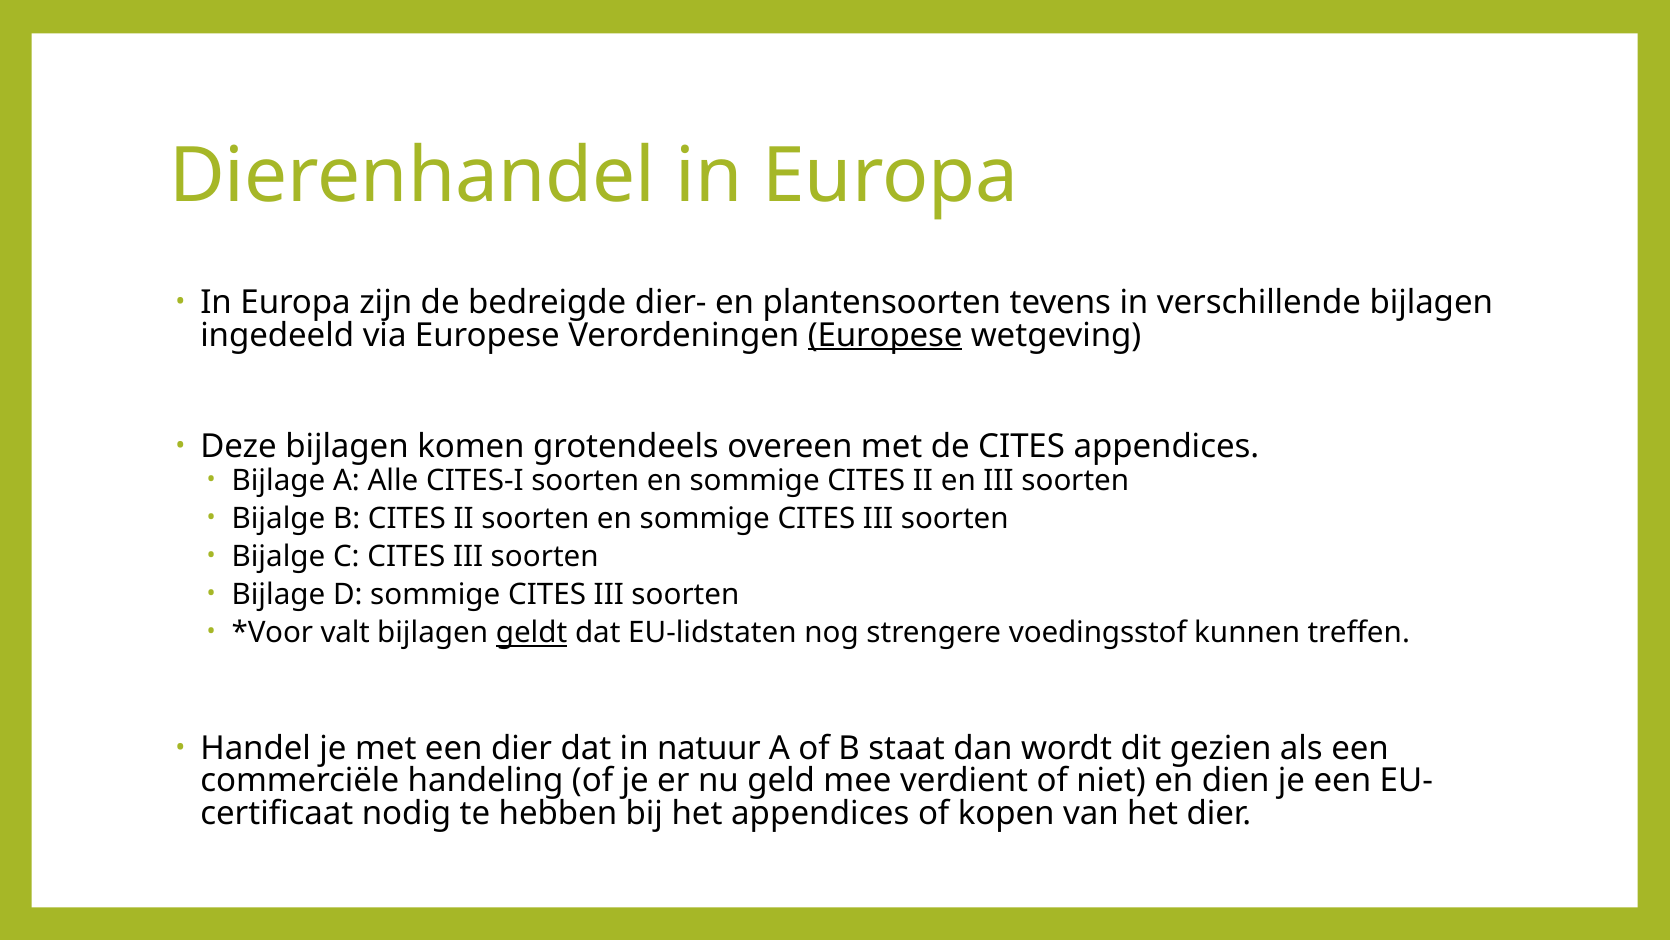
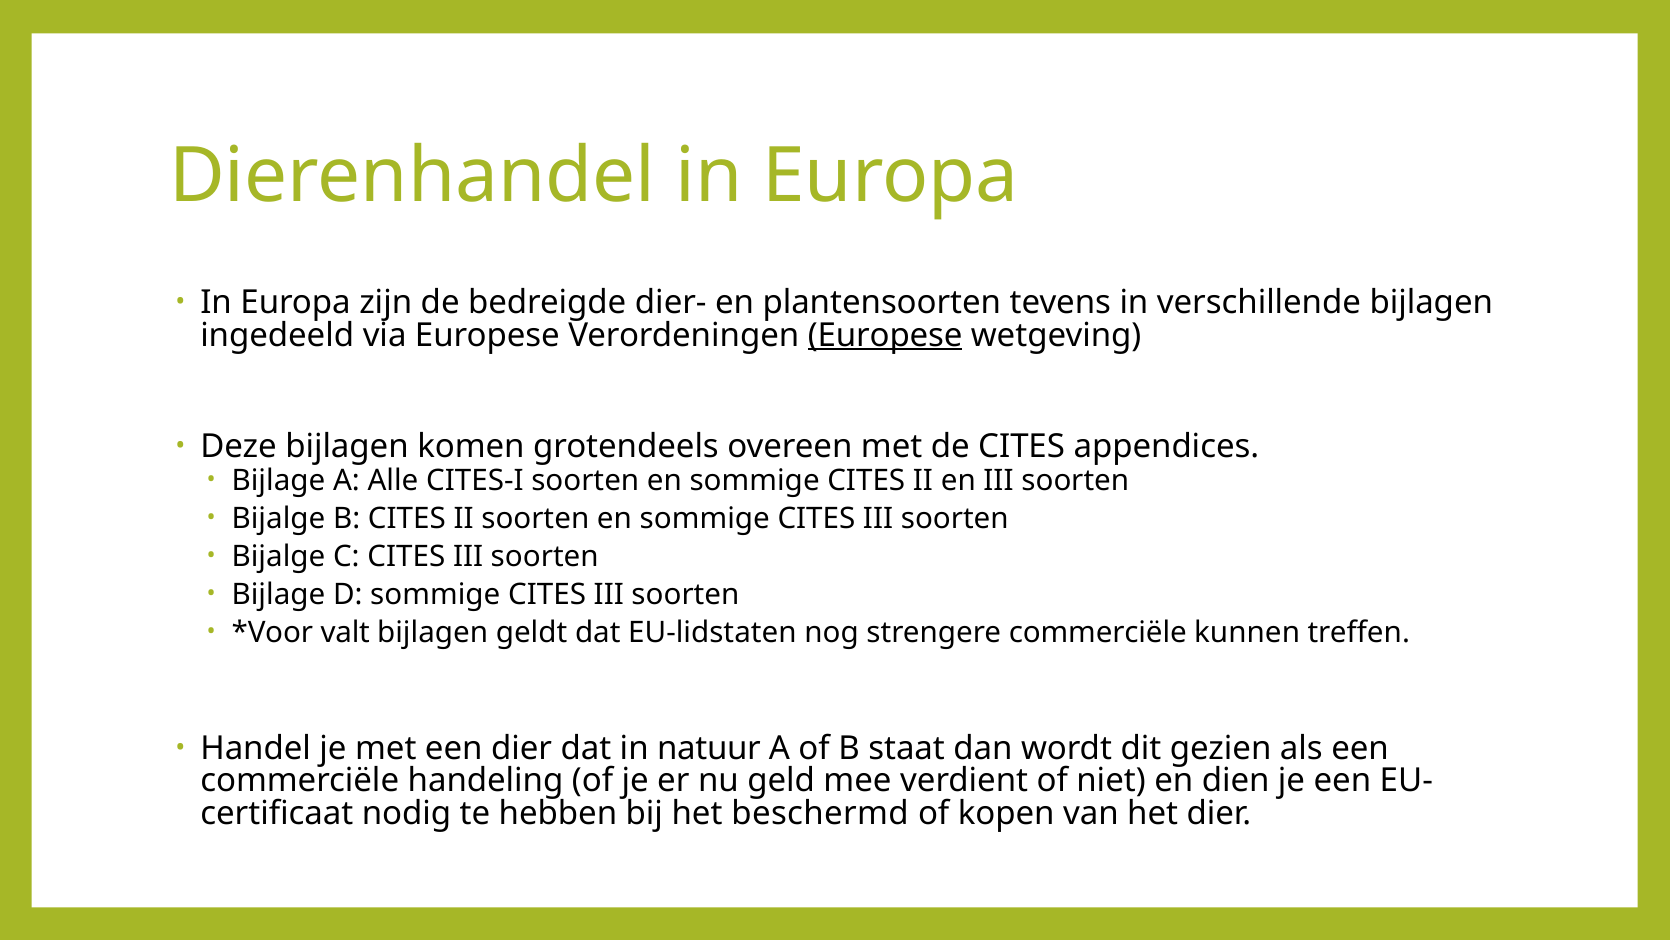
geldt underline: present -> none (532, 632)
strengere voedingsstof: voedingsstof -> commerciële (1098, 632)
het appendices: appendices -> beschermd (820, 813)
